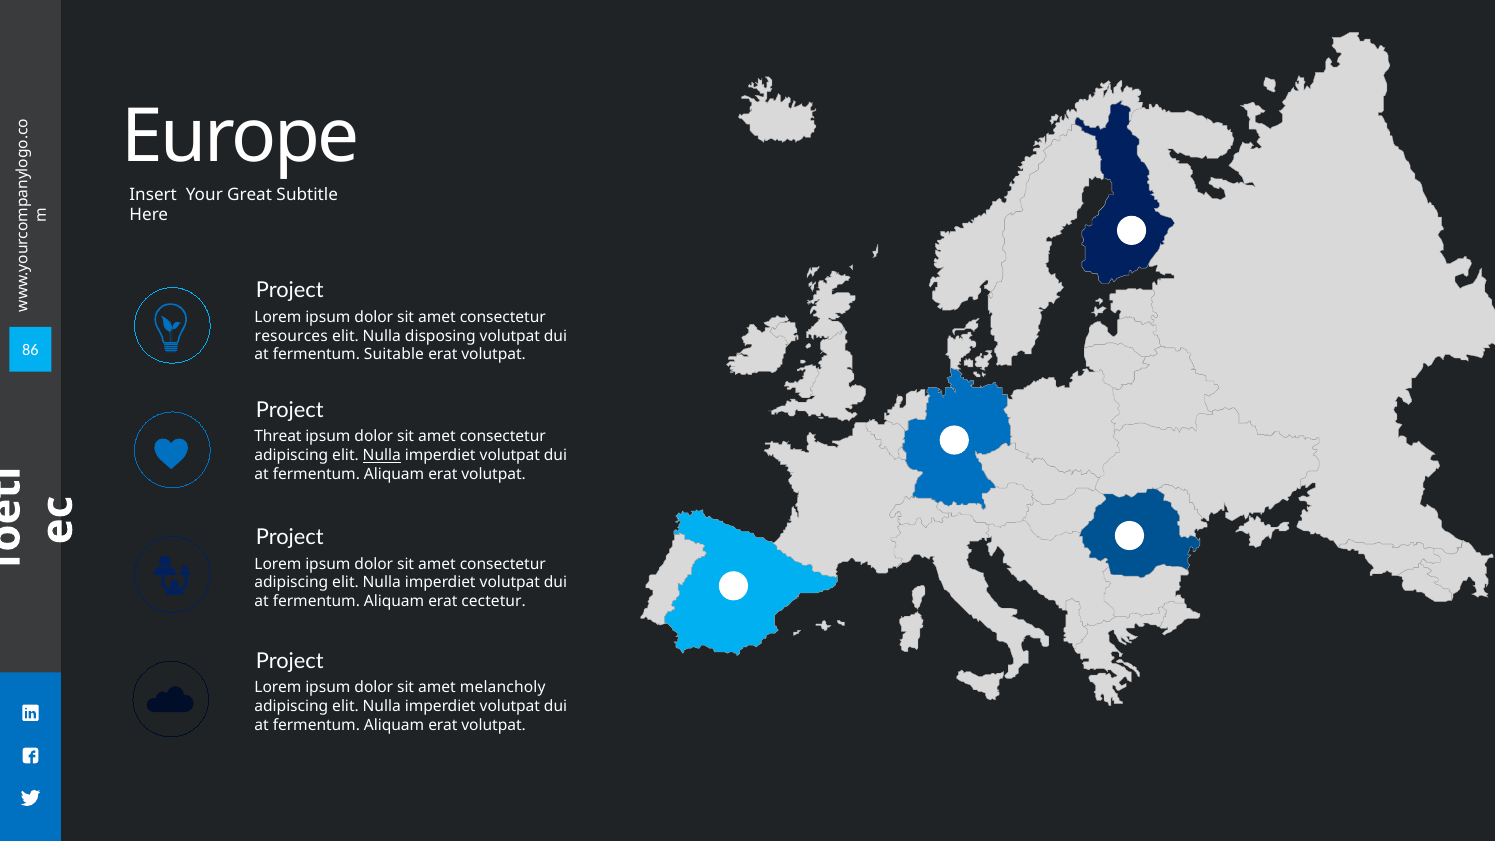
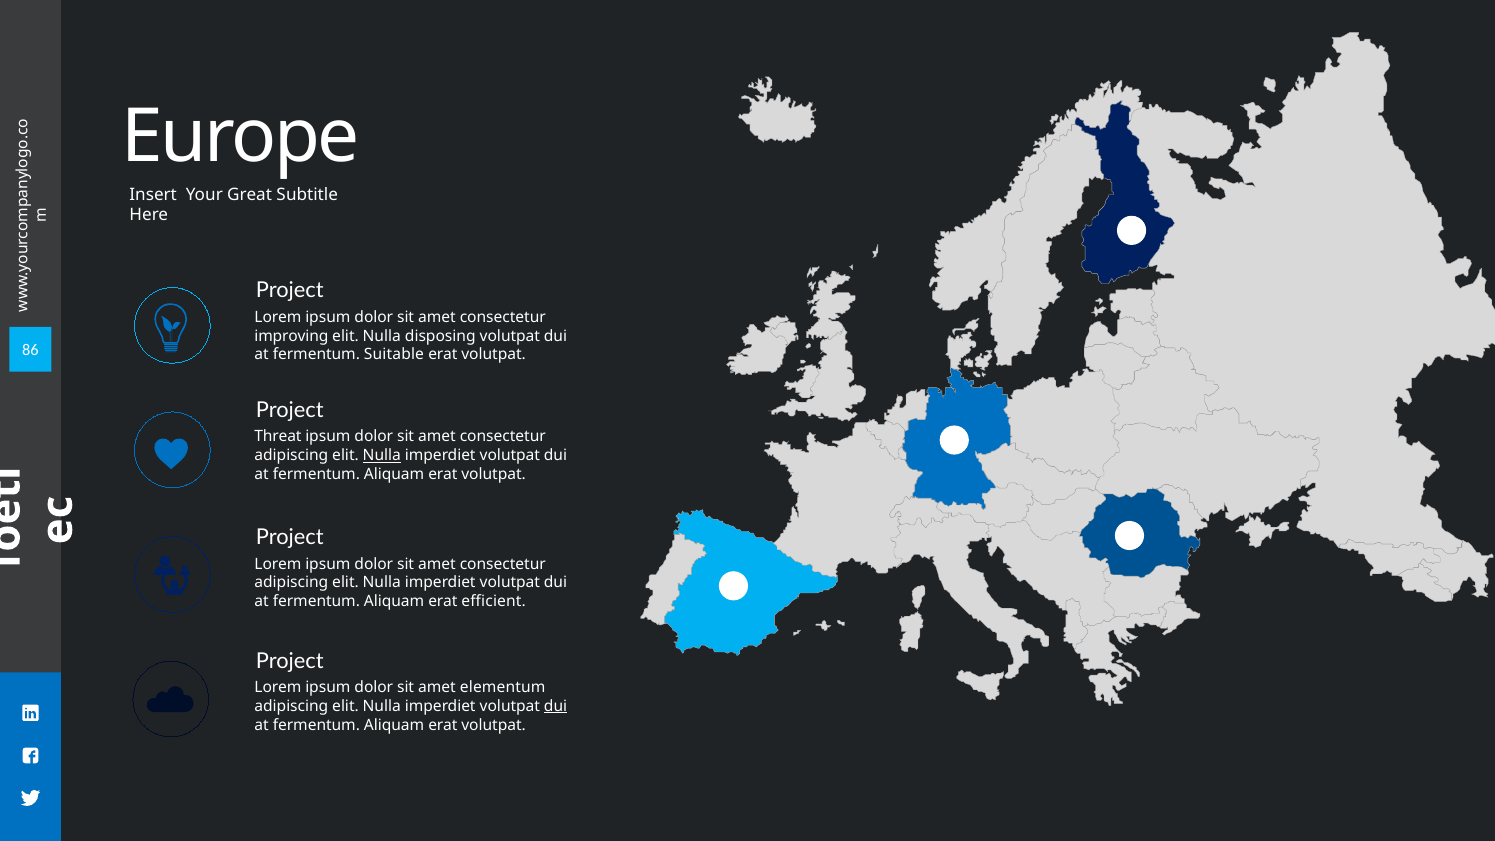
resources: resources -> improving (291, 336)
cectetur: cectetur -> efficient (494, 601)
melancholy: melancholy -> elementum (503, 687)
dui underline: none -> present (556, 706)
